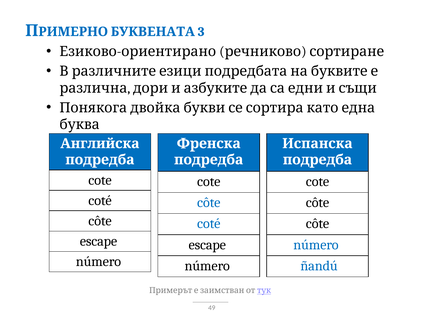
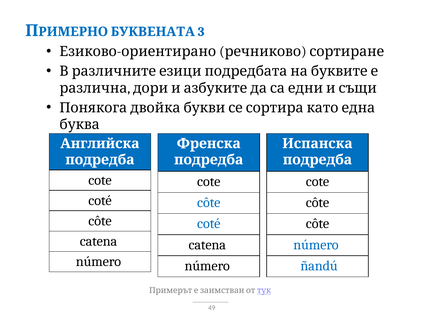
escape: escape -> catena (98, 241)
escape: escape -> catena (207, 245)
